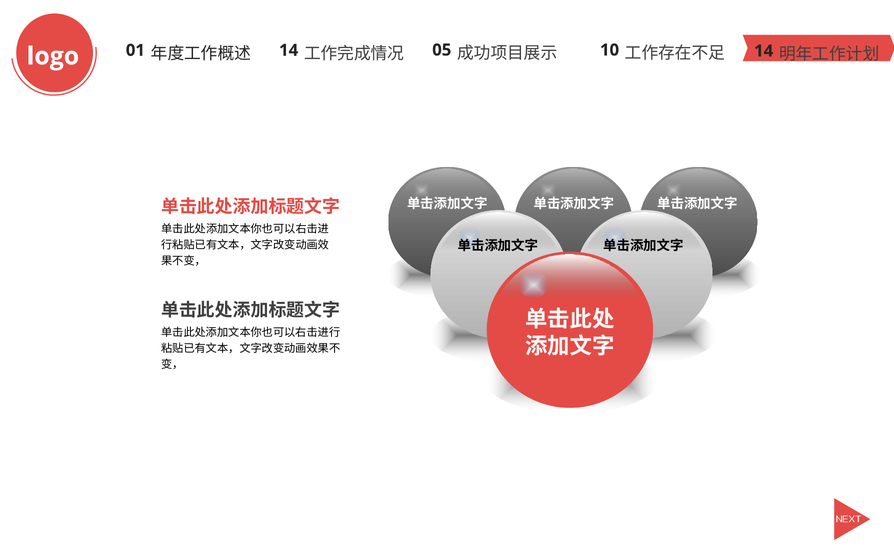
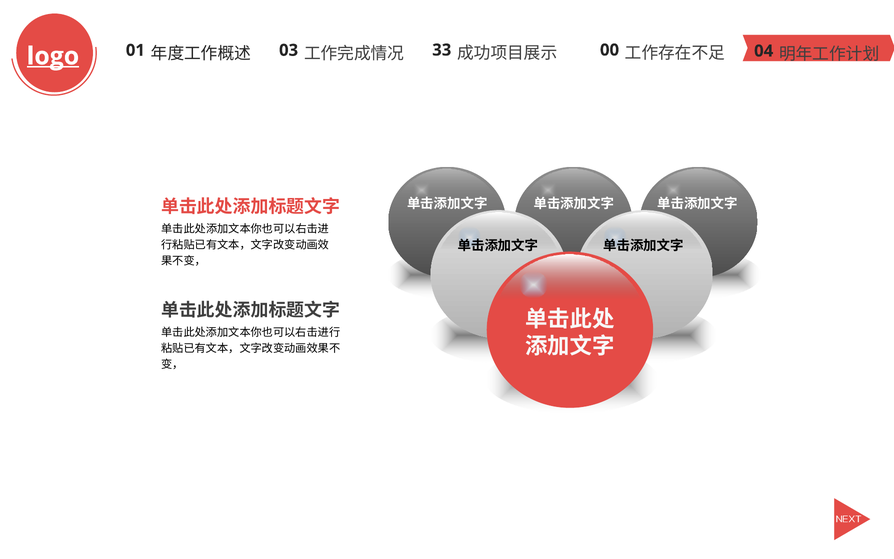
logo underline: none -> present (53, 56)
14: 14 -> 03 (289, 50)
05: 05 -> 33 (442, 50)
10: 10 -> 00 (610, 50)
14: 14 -> 04 (764, 51)
